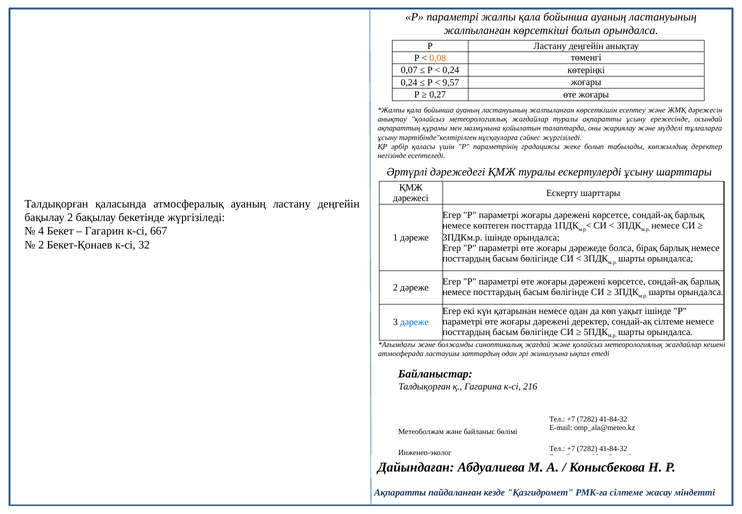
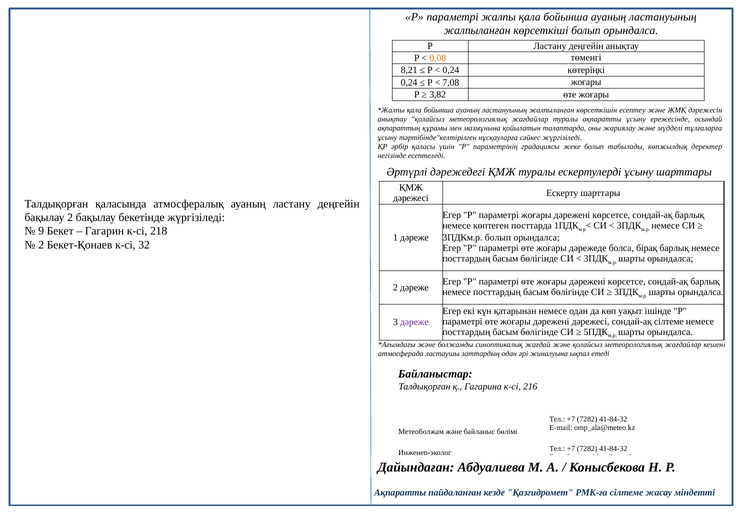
0,07: 0,07 -> 8,21 (409, 70)
9,57: 9,57 -> 7,08 (451, 83)
0,27: 0,27 -> 3,82 (438, 95)
4: 4 -> 9 (41, 231)
667: 667 -> 218 (159, 231)
3ПДКм.р ішінде: ішінде -> болып (498, 237)
дәрежені деректер: деректер -> дәрежесі (591, 321)
дәреже colour: blue -> purple (414, 322)
